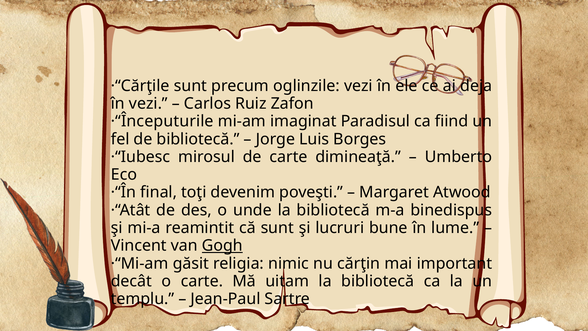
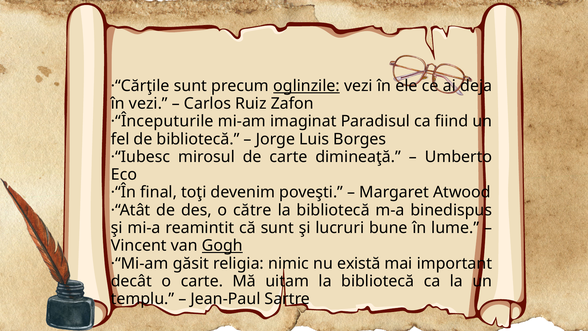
oglinzile underline: none -> present (306, 86)
unde: unde -> către (252, 210)
cărţin: cărţin -> există (359, 263)
